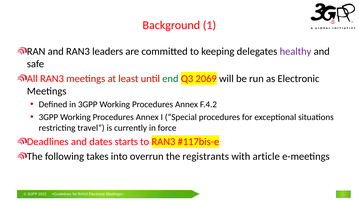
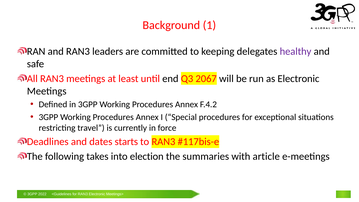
end colour: green -> black (170, 79)
2069: 2069 -> 2067 (206, 79)
overrun: overrun -> election (147, 156)
registrants: registrants -> summaries (206, 156)
